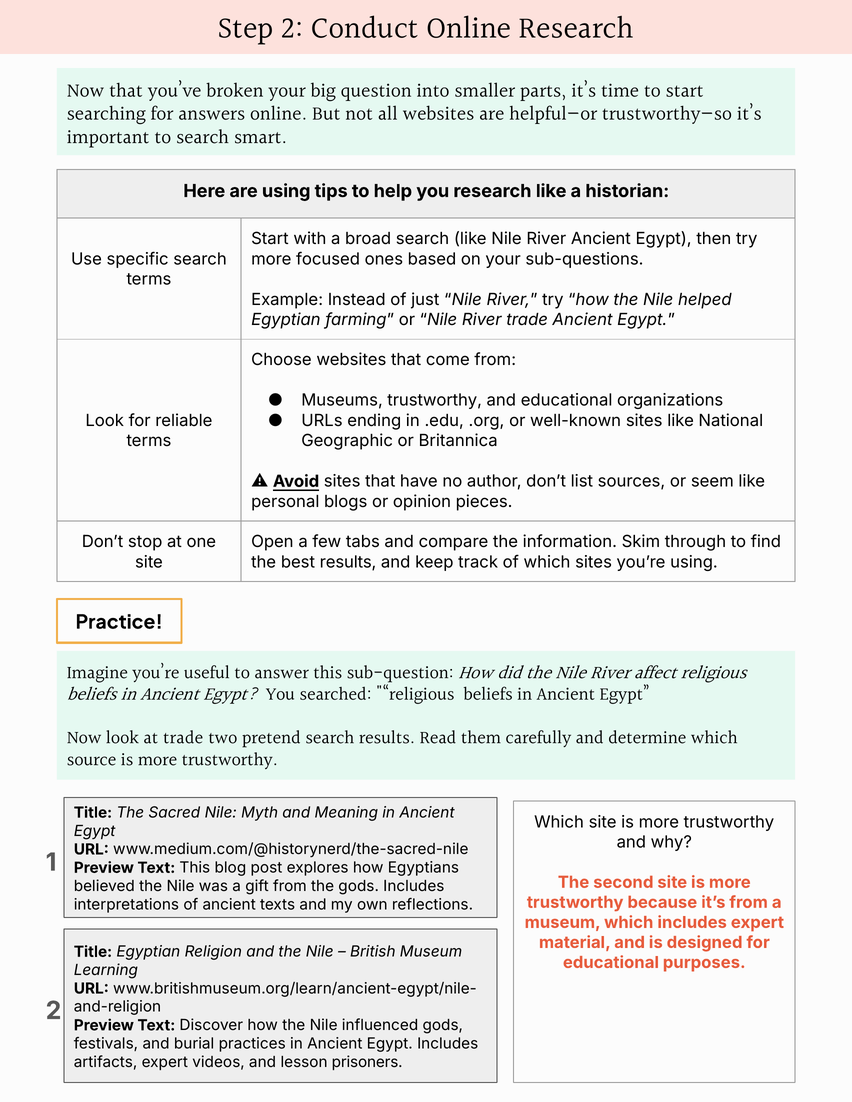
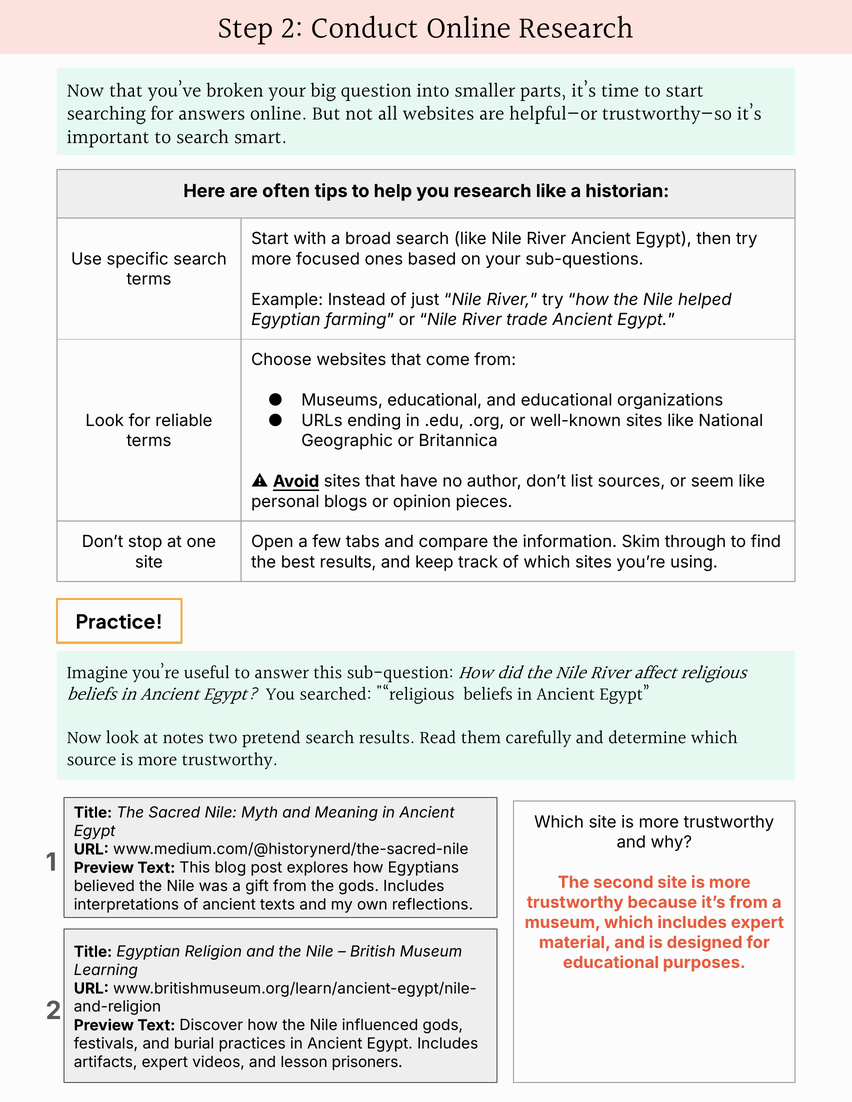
are using: using -> often (286, 191)
Museums trustworthy: trustworthy -> educational (435, 401)
at trade: trade -> notes (183, 739)
